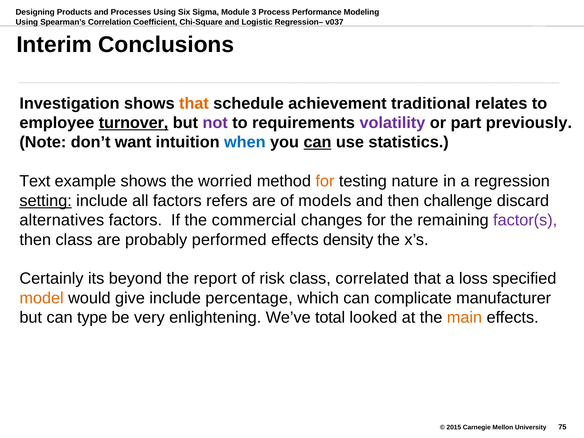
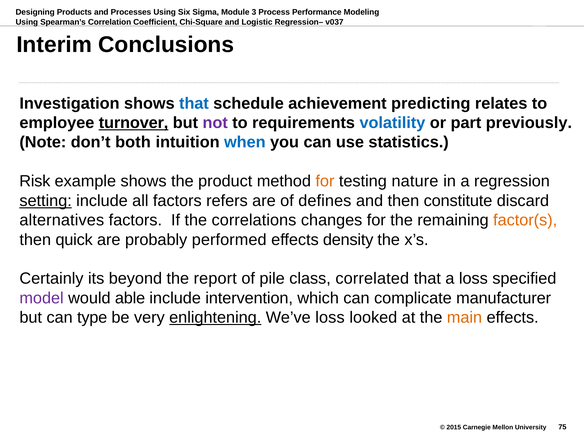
that colour: orange -> blue (194, 103)
traditional: traditional -> predicting (431, 103)
volatility colour: purple -> blue (392, 123)
want: want -> both (133, 142)
can underline: present -> none (317, 142)
Text: Text -> Risk (35, 181)
worried: worried -> product (225, 181)
models: models -> defines (325, 201)
challenge: challenge -> constitute (458, 201)
commercial: commercial -> correlations (254, 220)
factor(s colour: purple -> orange (525, 220)
then class: class -> quick (74, 240)
risk: risk -> pile (272, 279)
model colour: orange -> purple (42, 298)
give: give -> able (130, 298)
percentage: percentage -> intervention (249, 298)
enlightening underline: none -> present (215, 318)
We’ve total: total -> loss (330, 318)
